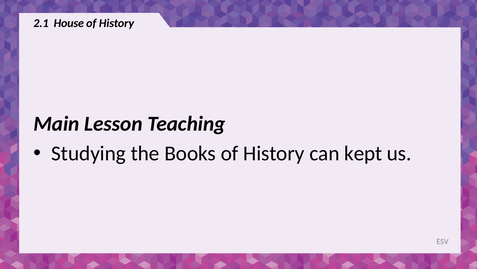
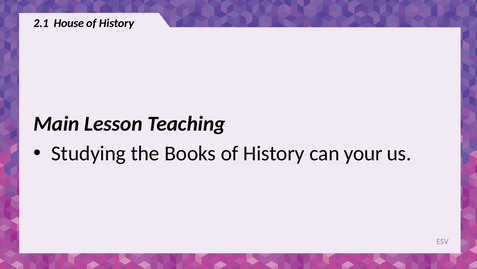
kept: kept -> your (363, 154)
